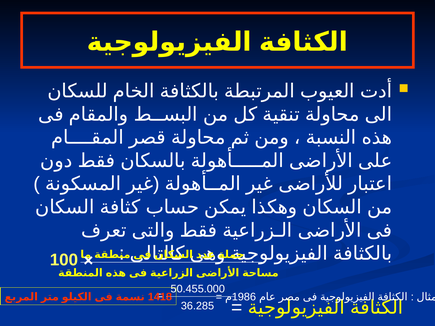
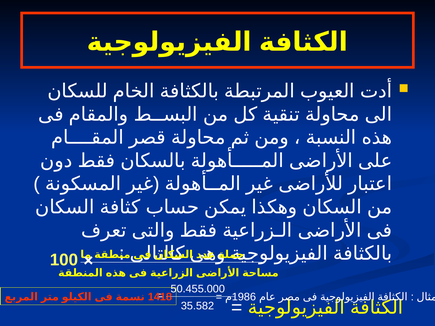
36.285: 36.285 -> 35.582 (197, 306)
